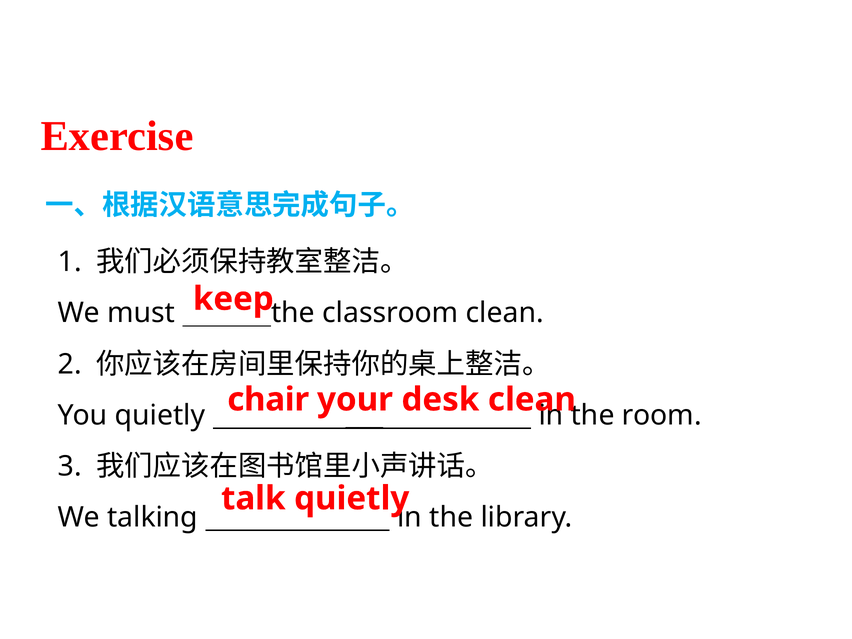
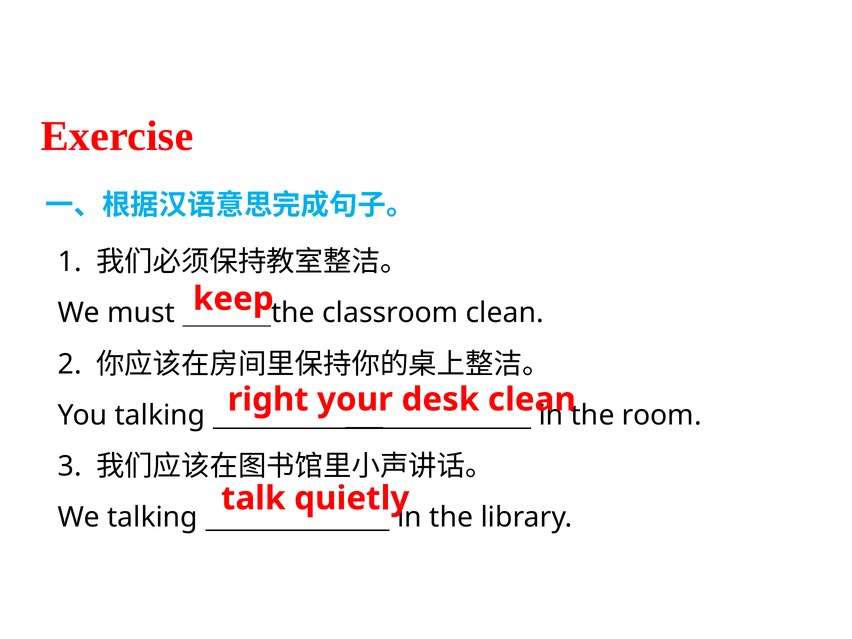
chair: chair -> right (268, 400)
You quietly: quietly -> talking (160, 415)
